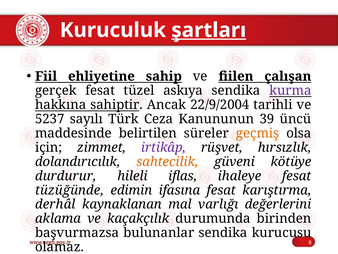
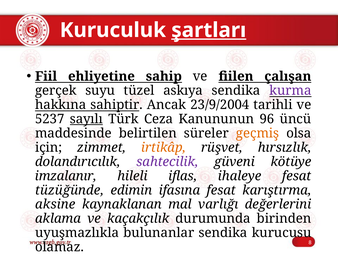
gerçek fesat: fesat -> suyu (100, 90)
22/9/2004: 22/9/2004 -> 23/9/2004 (220, 105)
sayılı underline: none -> present (86, 119)
39: 39 -> 96 (267, 119)
irtikâp colour: purple -> orange (164, 147)
sahtecilik colour: orange -> purple (167, 161)
durdurur: durdurur -> imzalanır (66, 176)
derhâl: derhâl -> aksine (55, 204)
başvurmazsa: başvurmazsa -> uyuşmazlıkla (77, 232)
